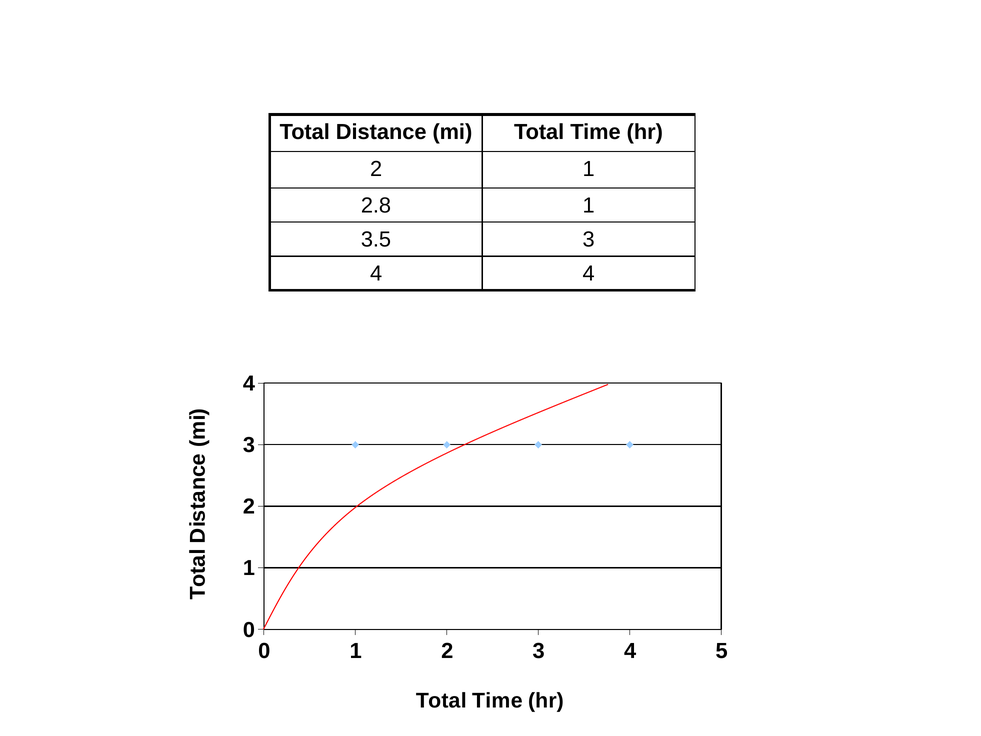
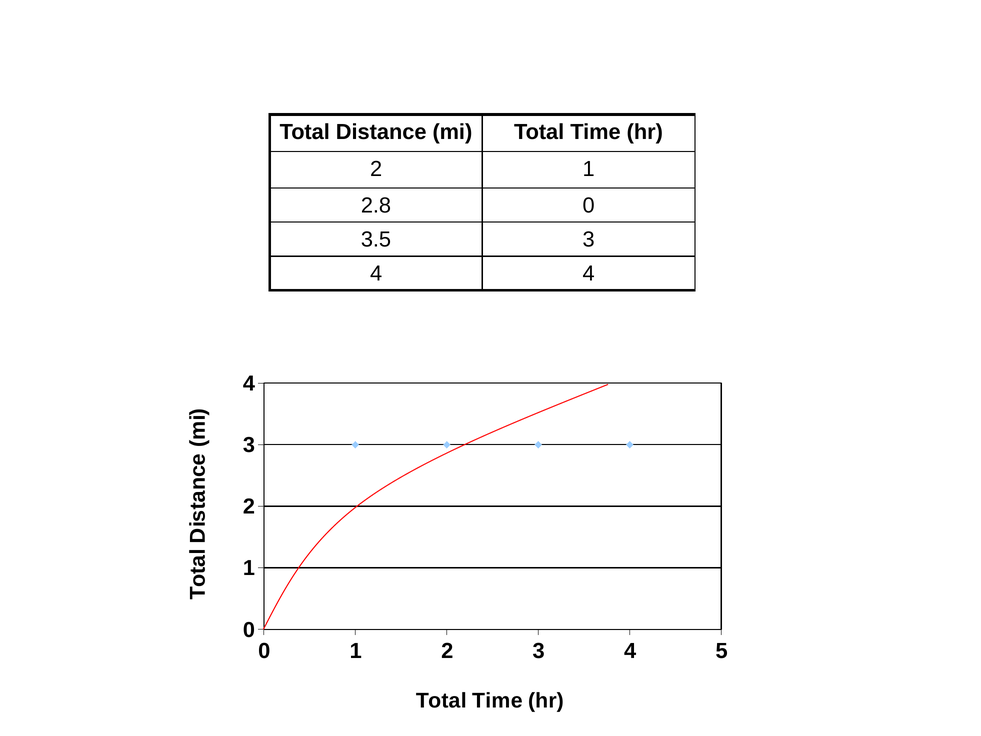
2.8 1: 1 -> 0 (589, 205)
